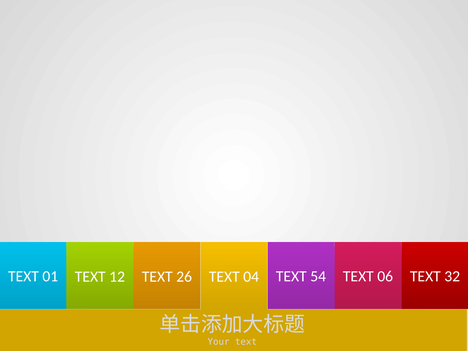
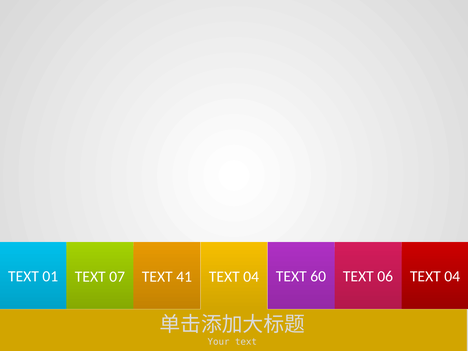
12: 12 -> 07 (117, 277)
26: 26 -> 41 (184, 277)
54: 54 -> 60 (318, 276)
06 TEXT 32: 32 -> 04 (452, 276)
